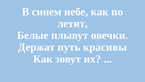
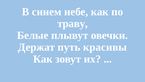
летит: летит -> траву (73, 23)
